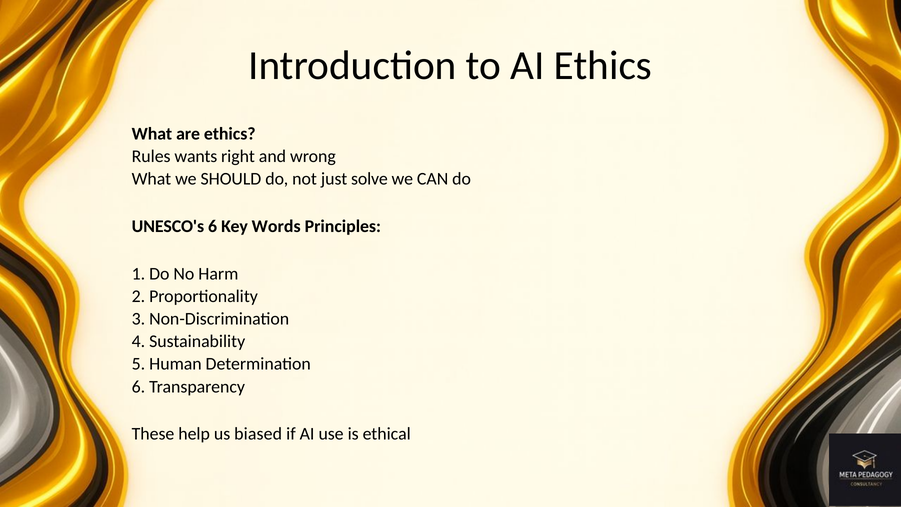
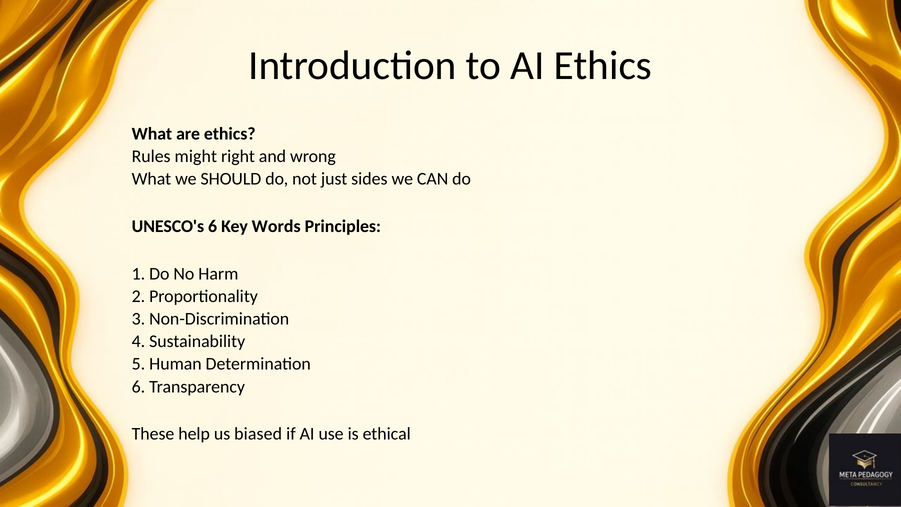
wants: wants -> might (196, 156)
solve: solve -> sides (369, 179)
